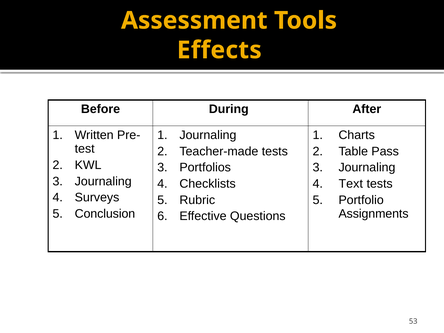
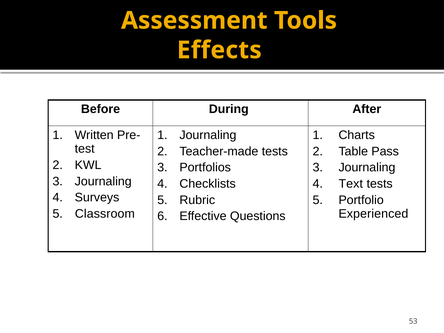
Conclusion: Conclusion -> Classroom (105, 214)
Assignments: Assignments -> Experienced (373, 214)
